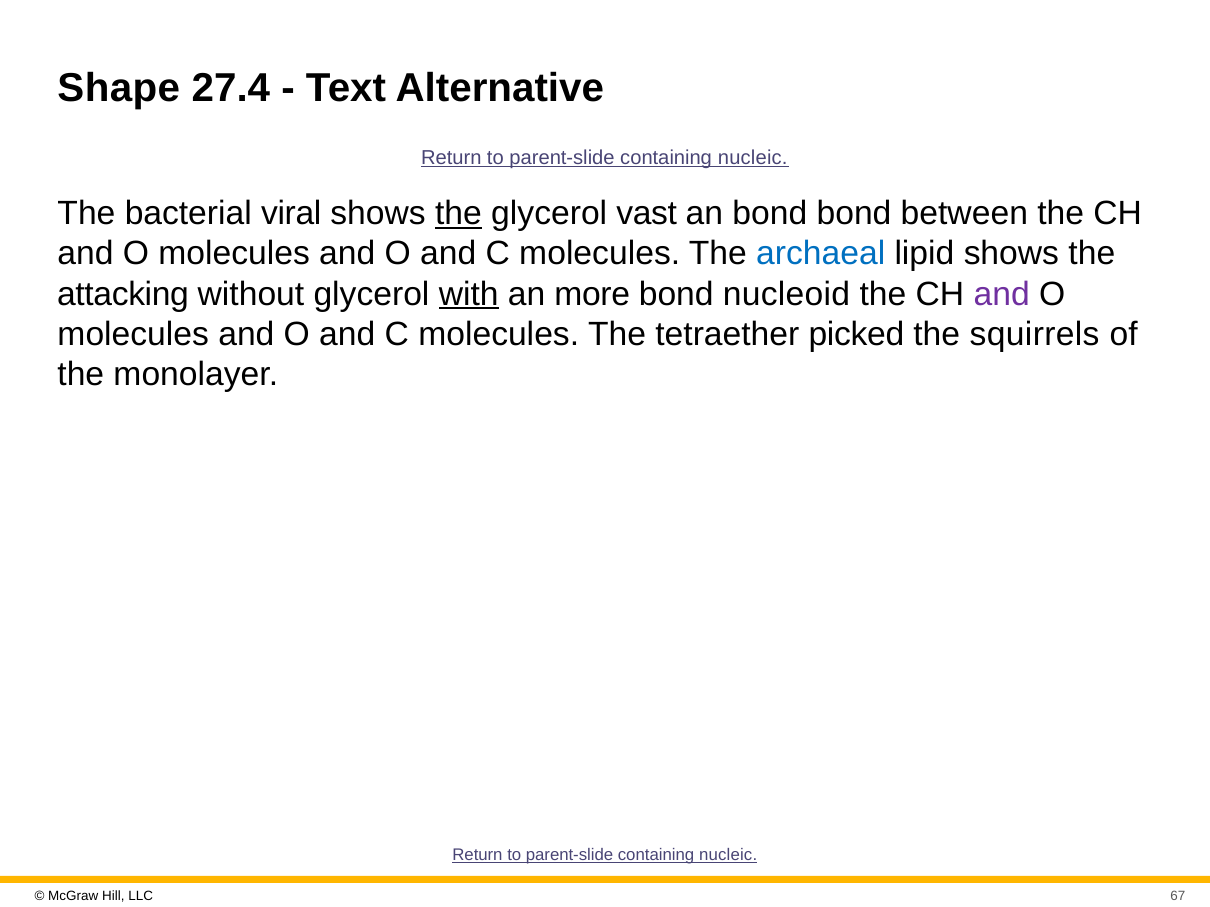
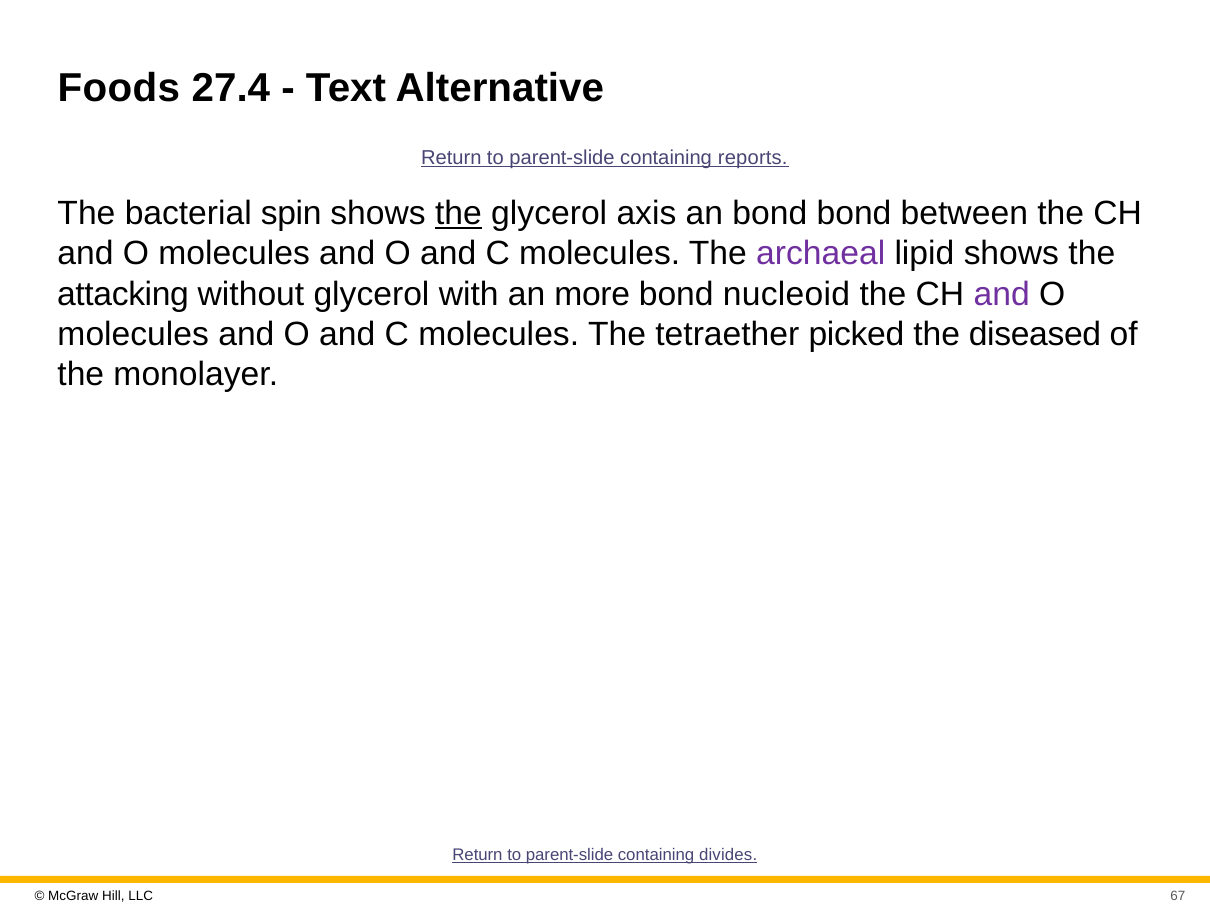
Shape: Shape -> Foods (119, 88)
nucleic: nucleic -> reports (753, 158)
viral: viral -> spin (291, 213)
vast: vast -> axis (646, 213)
archaeal colour: blue -> purple (821, 254)
with underline: present -> none (469, 294)
squirrels: squirrels -> diseased (1035, 335)
nucleic: nucleic -> divides (728, 856)
